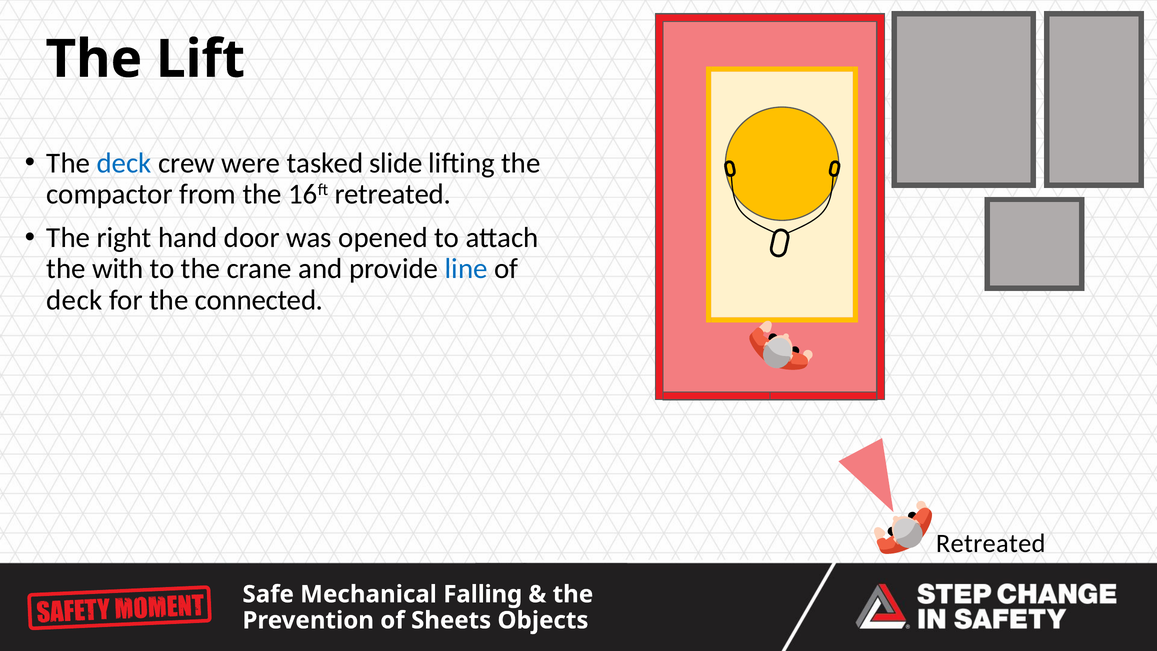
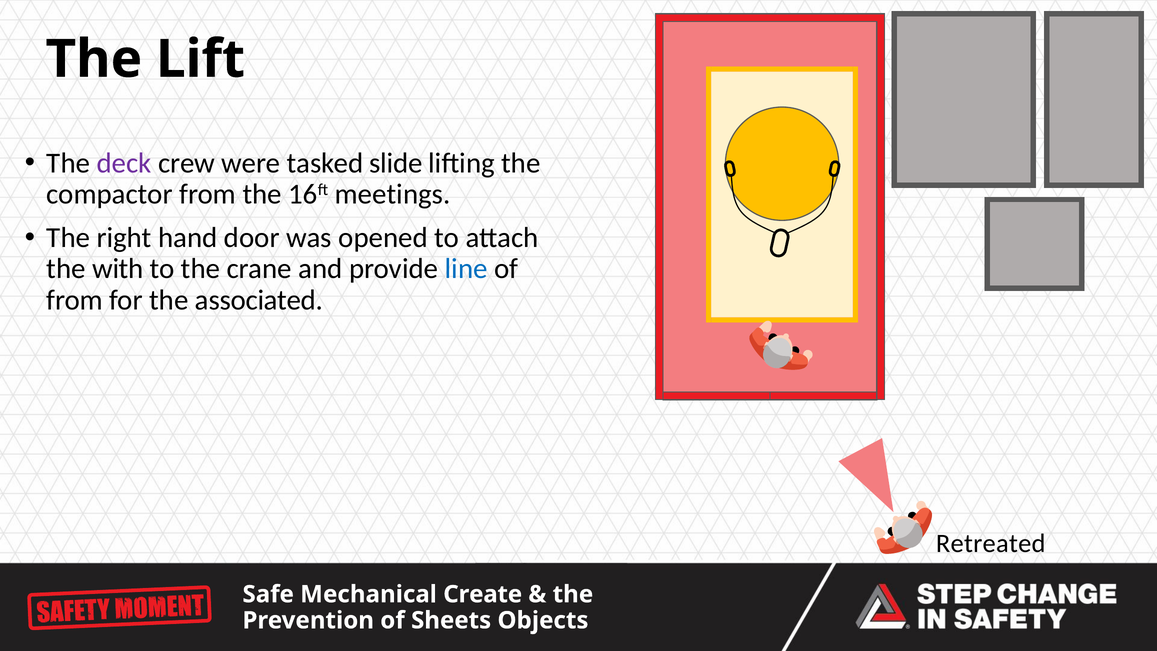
deck colour: blue -> purple (124, 163)
16ft retreated: retreated -> meetings (393, 194)
deck: deck -> from (75, 300)
connected: connected -> associated (259, 300)
Falling: Falling -> Create (483, 594)
